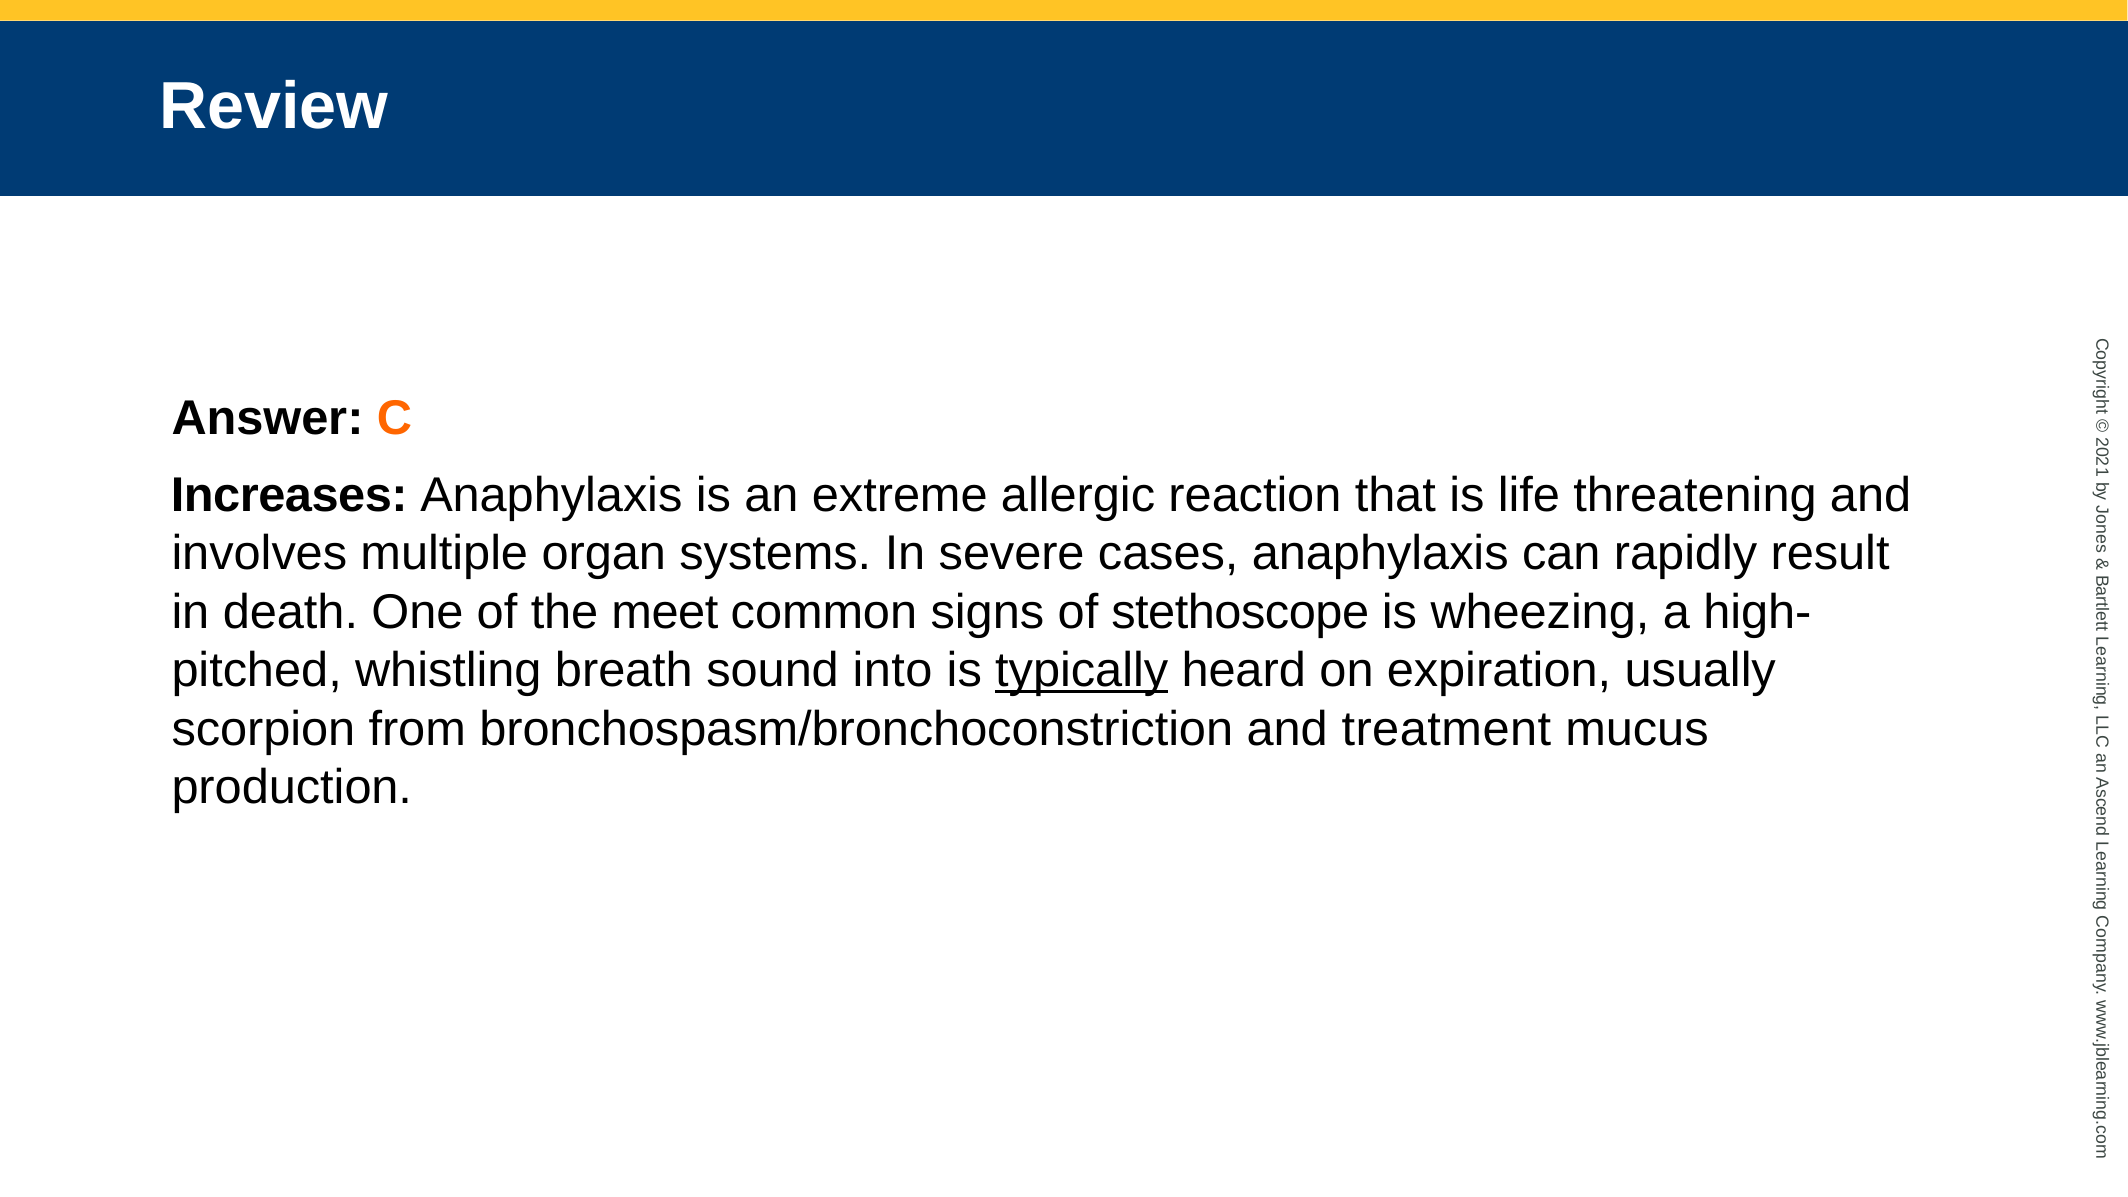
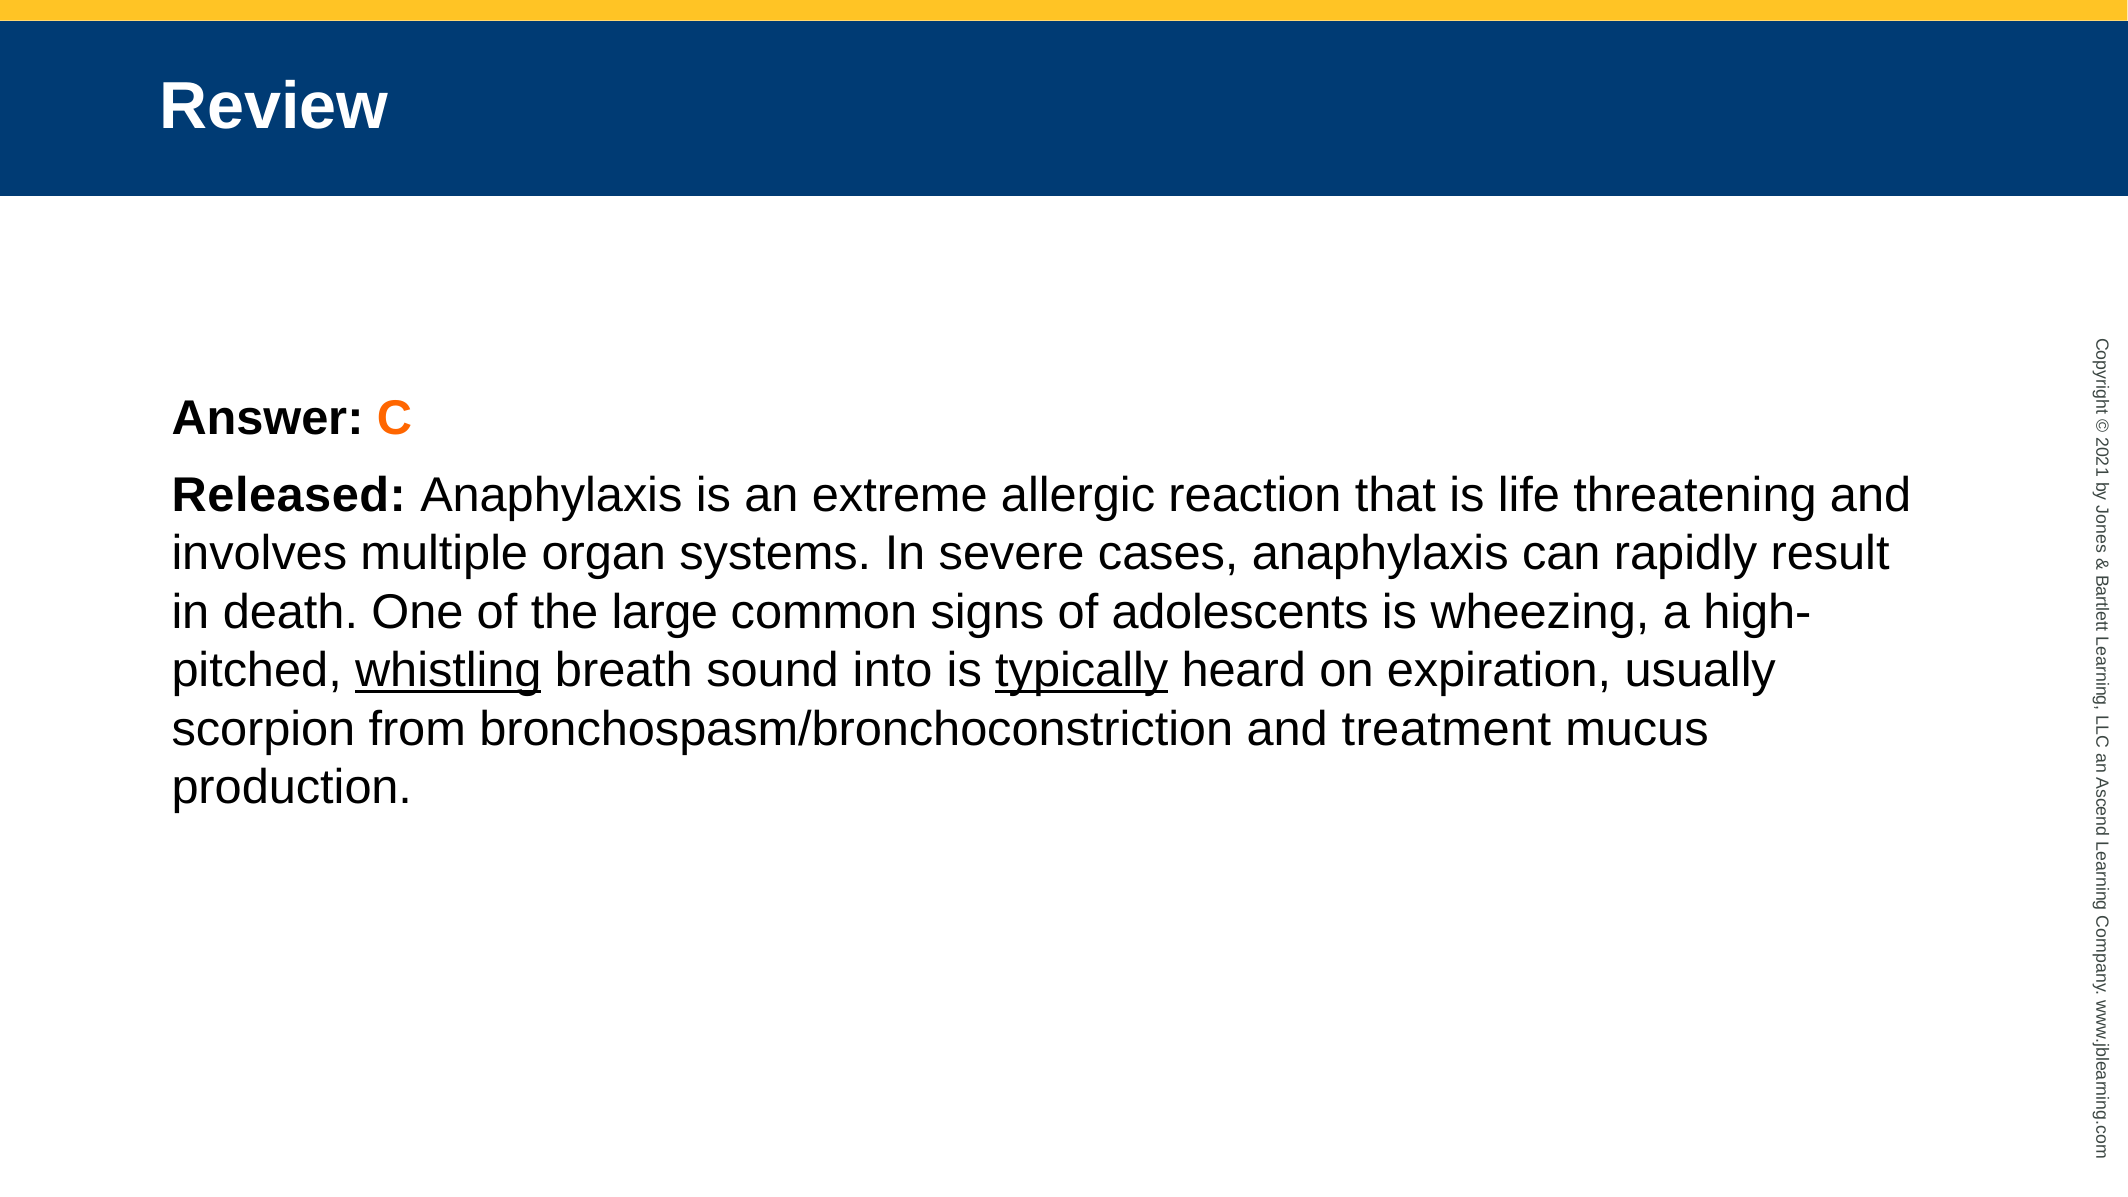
Increases: Increases -> Released (289, 495)
meet: meet -> large (665, 612)
stethoscope: stethoscope -> adolescents (1240, 612)
whistling underline: none -> present (448, 670)
